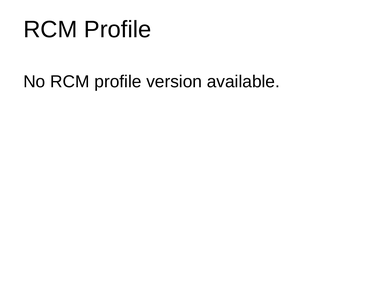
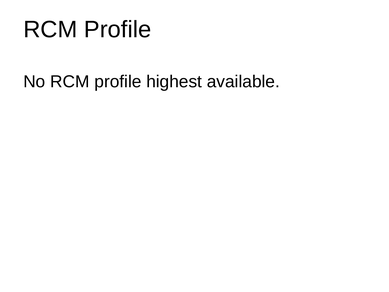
version: version -> highest (174, 82)
